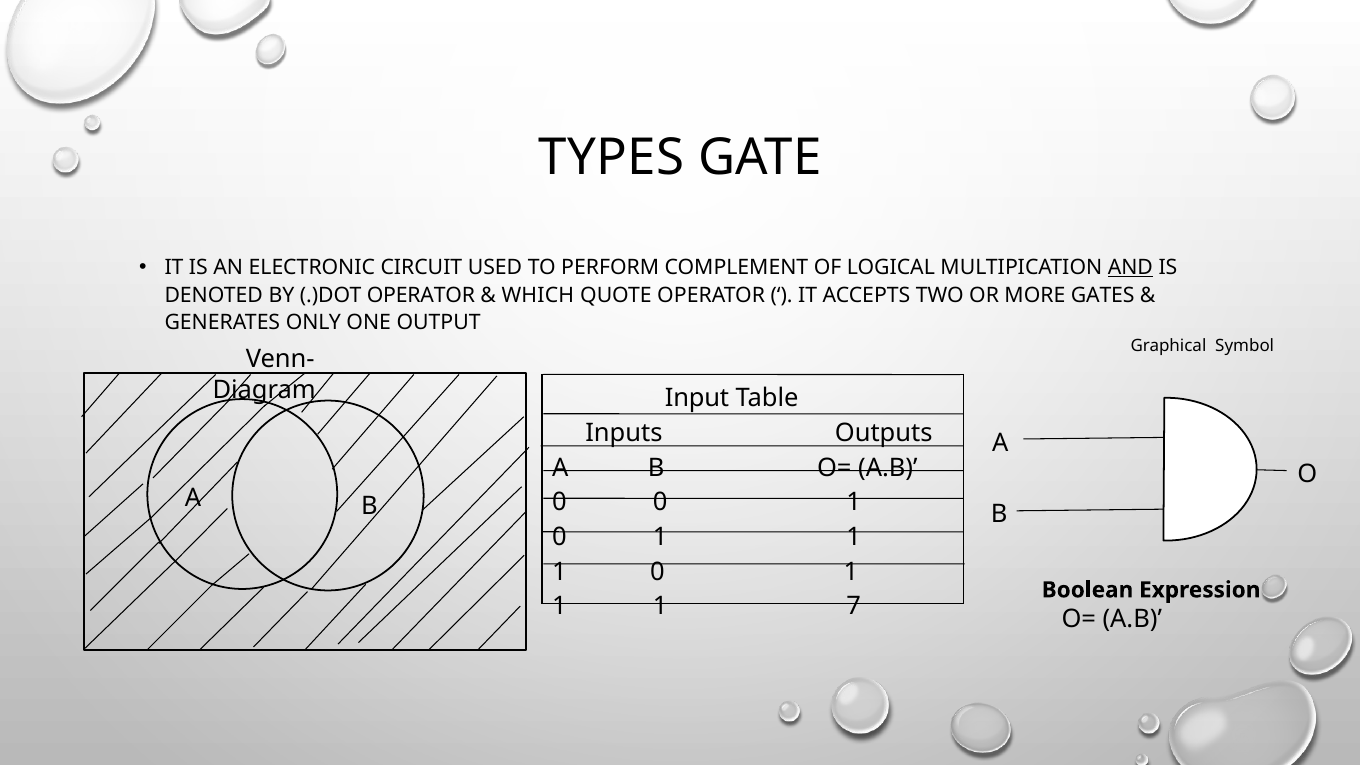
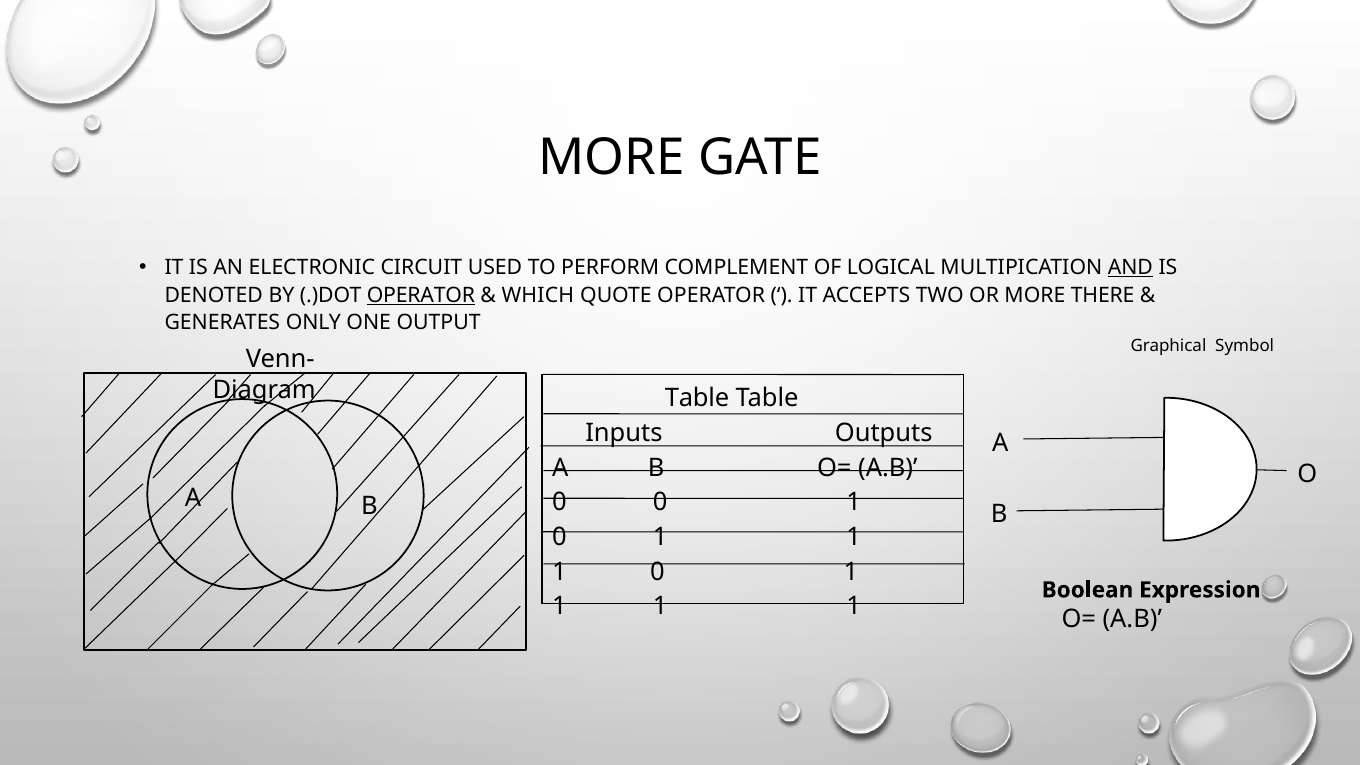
TYPES: TYPES -> MORE (612, 158)
OPERATOR underline: none -> present (421, 295)
GATES: GATES -> THERE (1103, 295)
Input: Input -> Table (697, 398)
7: 7 -> 1 (854, 606)
